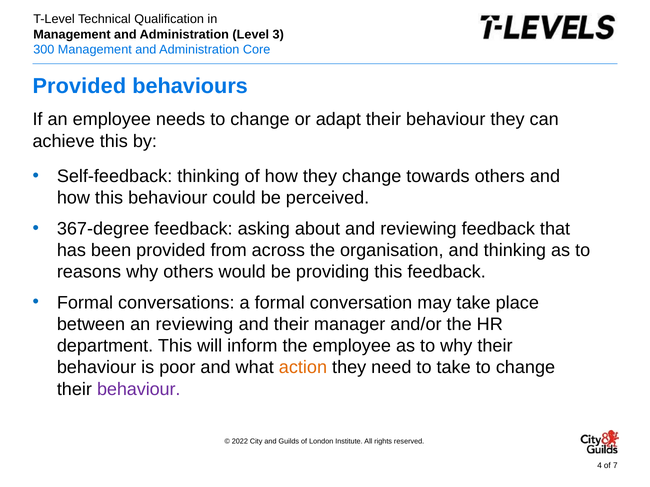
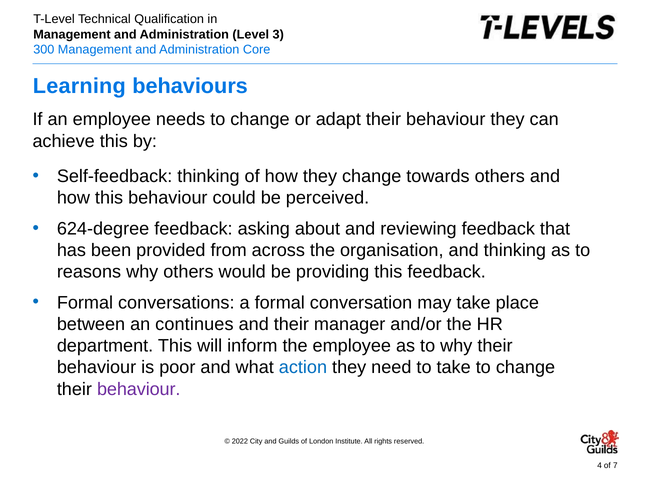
Provided: Provided -> Learning (79, 86)
367-degree: 367-degree -> 624-degree (103, 229)
an reviewing: reviewing -> continues (194, 325)
action colour: orange -> blue (303, 368)
